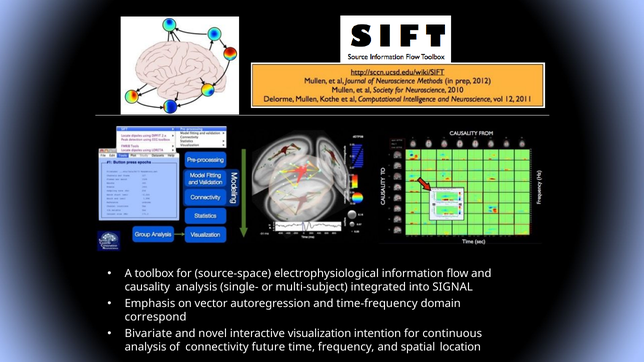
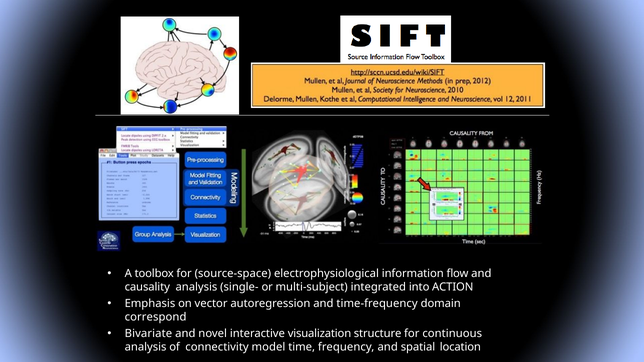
SIGNAL: SIGNAL -> ACTION (453, 287)
intention: intention -> structure (378, 334)
future: future -> model (268, 347)
